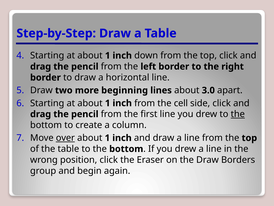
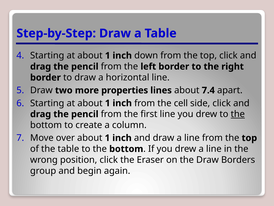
beginning: beginning -> properties (125, 90)
3.0: 3.0 -> 7.4 (208, 90)
over underline: present -> none (65, 138)
